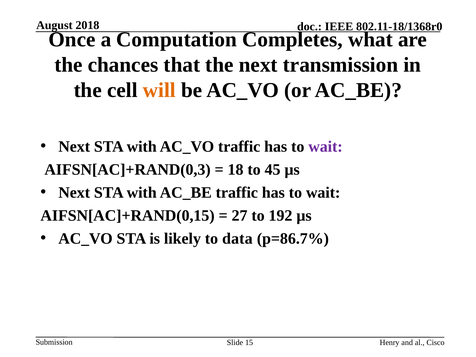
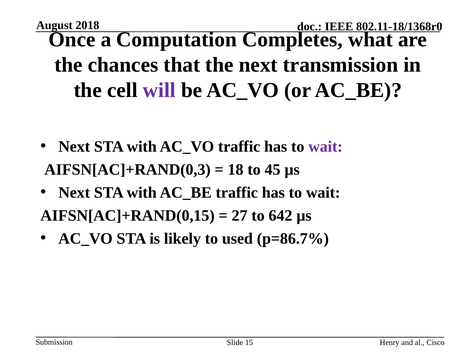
will colour: orange -> purple (159, 90)
192: 192 -> 642 (280, 216)
data: data -> used (237, 239)
